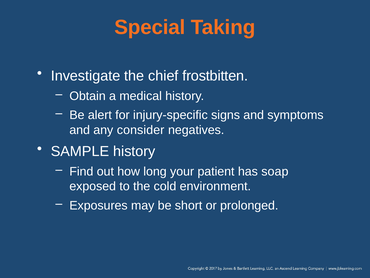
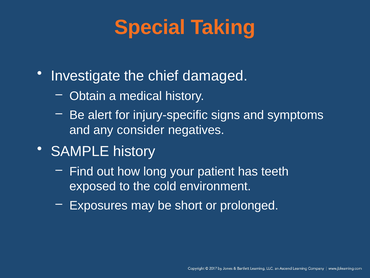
frostbitten: frostbitten -> damaged (215, 76)
soap: soap -> teeth (275, 171)
